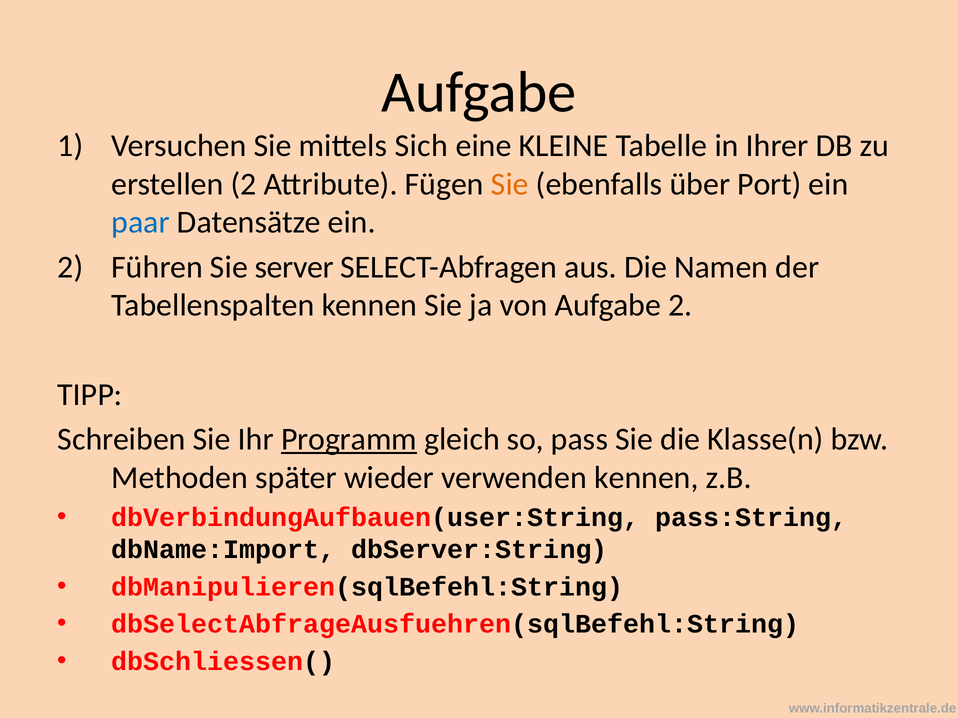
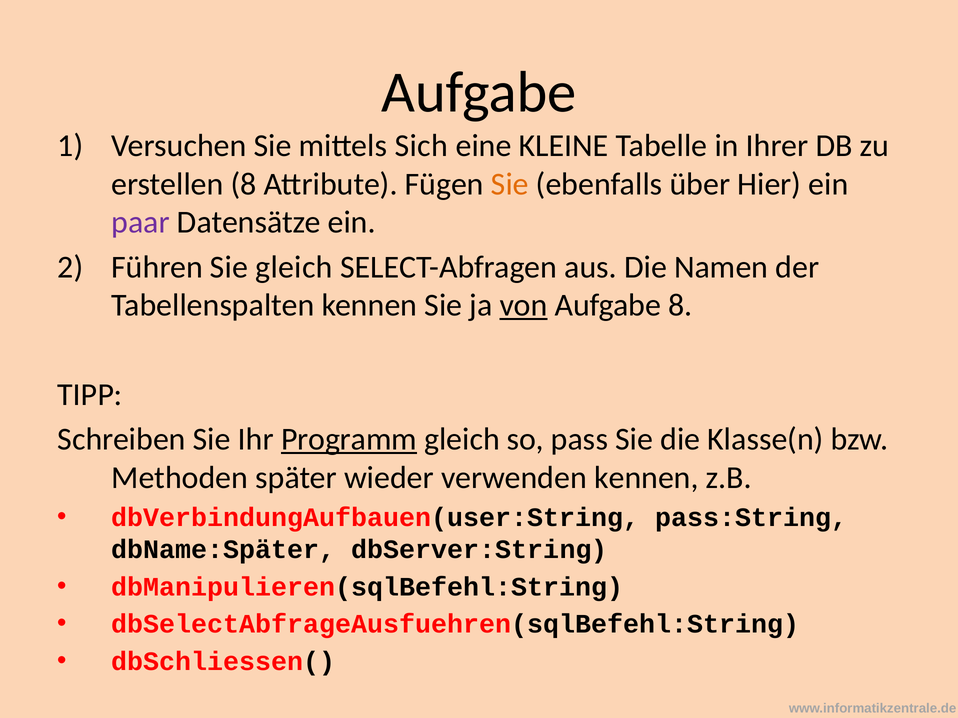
erstellen 2: 2 -> 8 (244, 184)
Port: Port -> Hier (769, 184)
paar colour: blue -> purple (141, 223)
Sie server: server -> gleich (294, 267)
von underline: none -> present (523, 306)
Aufgabe 2: 2 -> 8 (680, 306)
dbName:Import: dbName:Import -> dbName:Später (223, 550)
